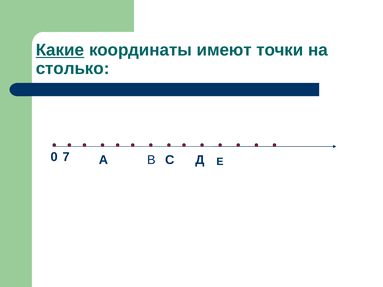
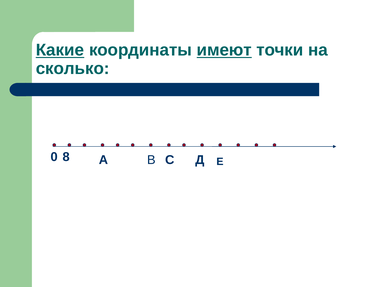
имеют underline: none -> present (224, 50)
столько: столько -> сколько (73, 69)
7: 7 -> 8 (66, 157)
